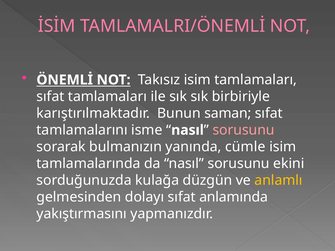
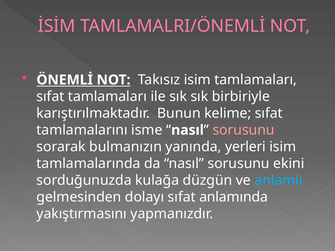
saman: saman -> kelime (228, 113)
cümle: cümle -> yerleri (245, 147)
anlamlı colour: yellow -> light blue (279, 180)
